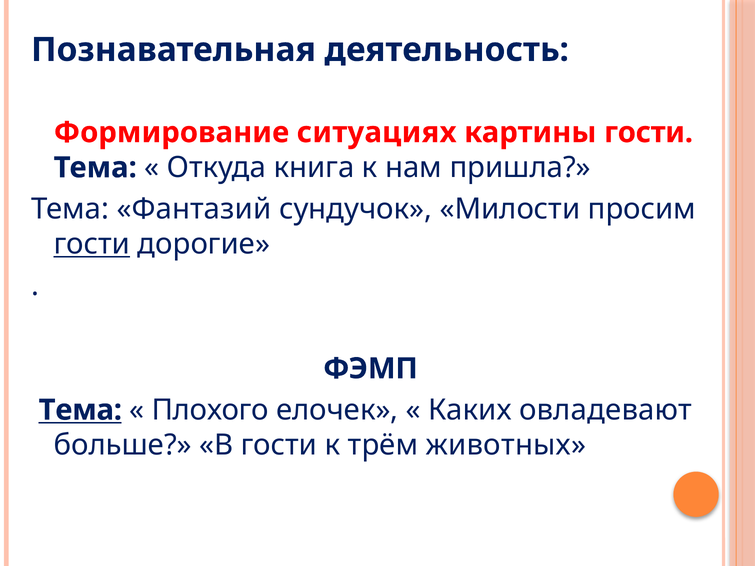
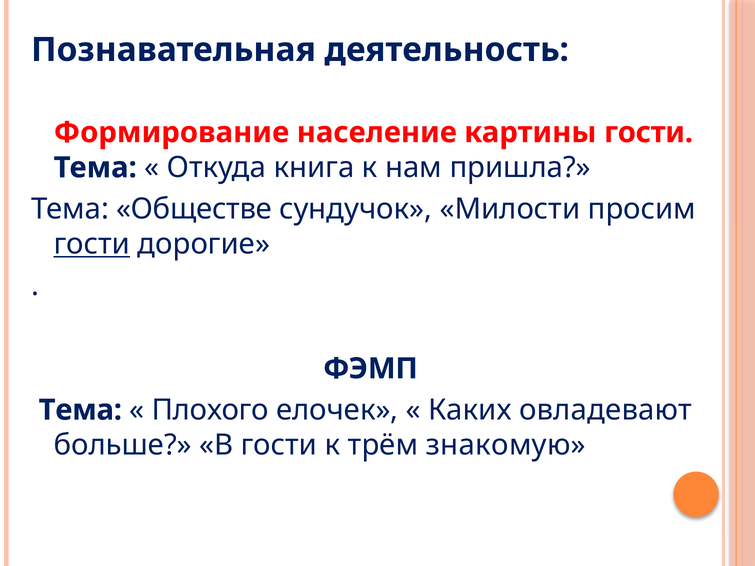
ситуациях: ситуациях -> население (377, 133)
Фантазий: Фантазий -> Обществе (194, 209)
Тема underline: present -> none (80, 410)
животных: животных -> знакомую (506, 445)
